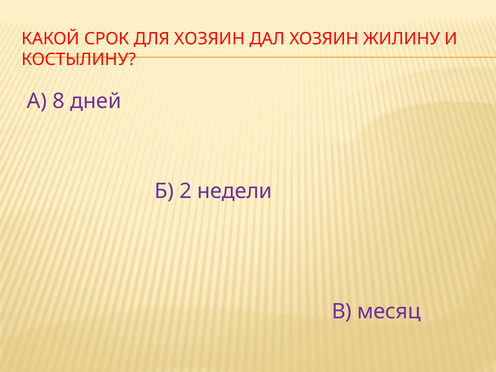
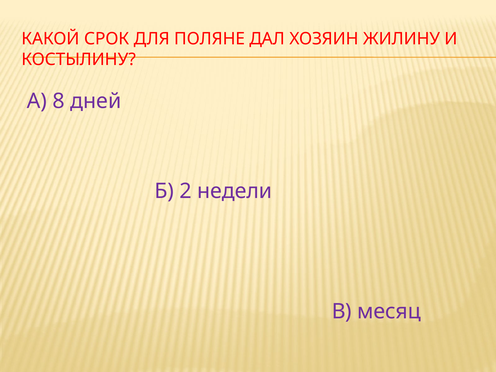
ДЛЯ ХОЗЯИН: ХОЗЯИН -> ПОЛЯНЕ (210, 39)
